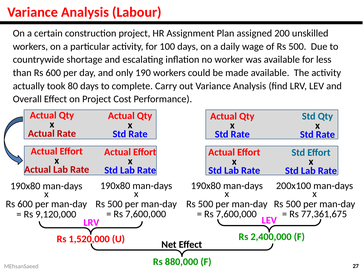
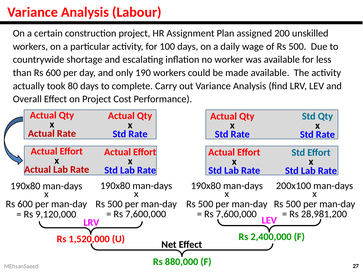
77,361,675: 77,361,675 -> 28,981,200 (324, 213)
